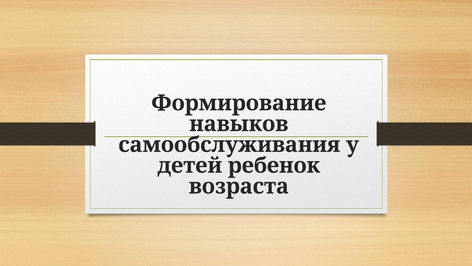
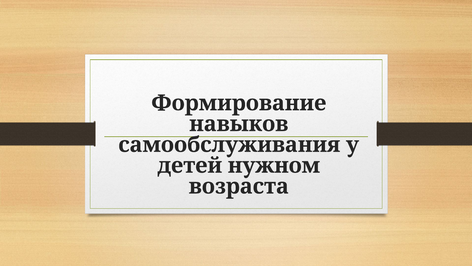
ребенок: ребенок -> нужном (274, 165)
